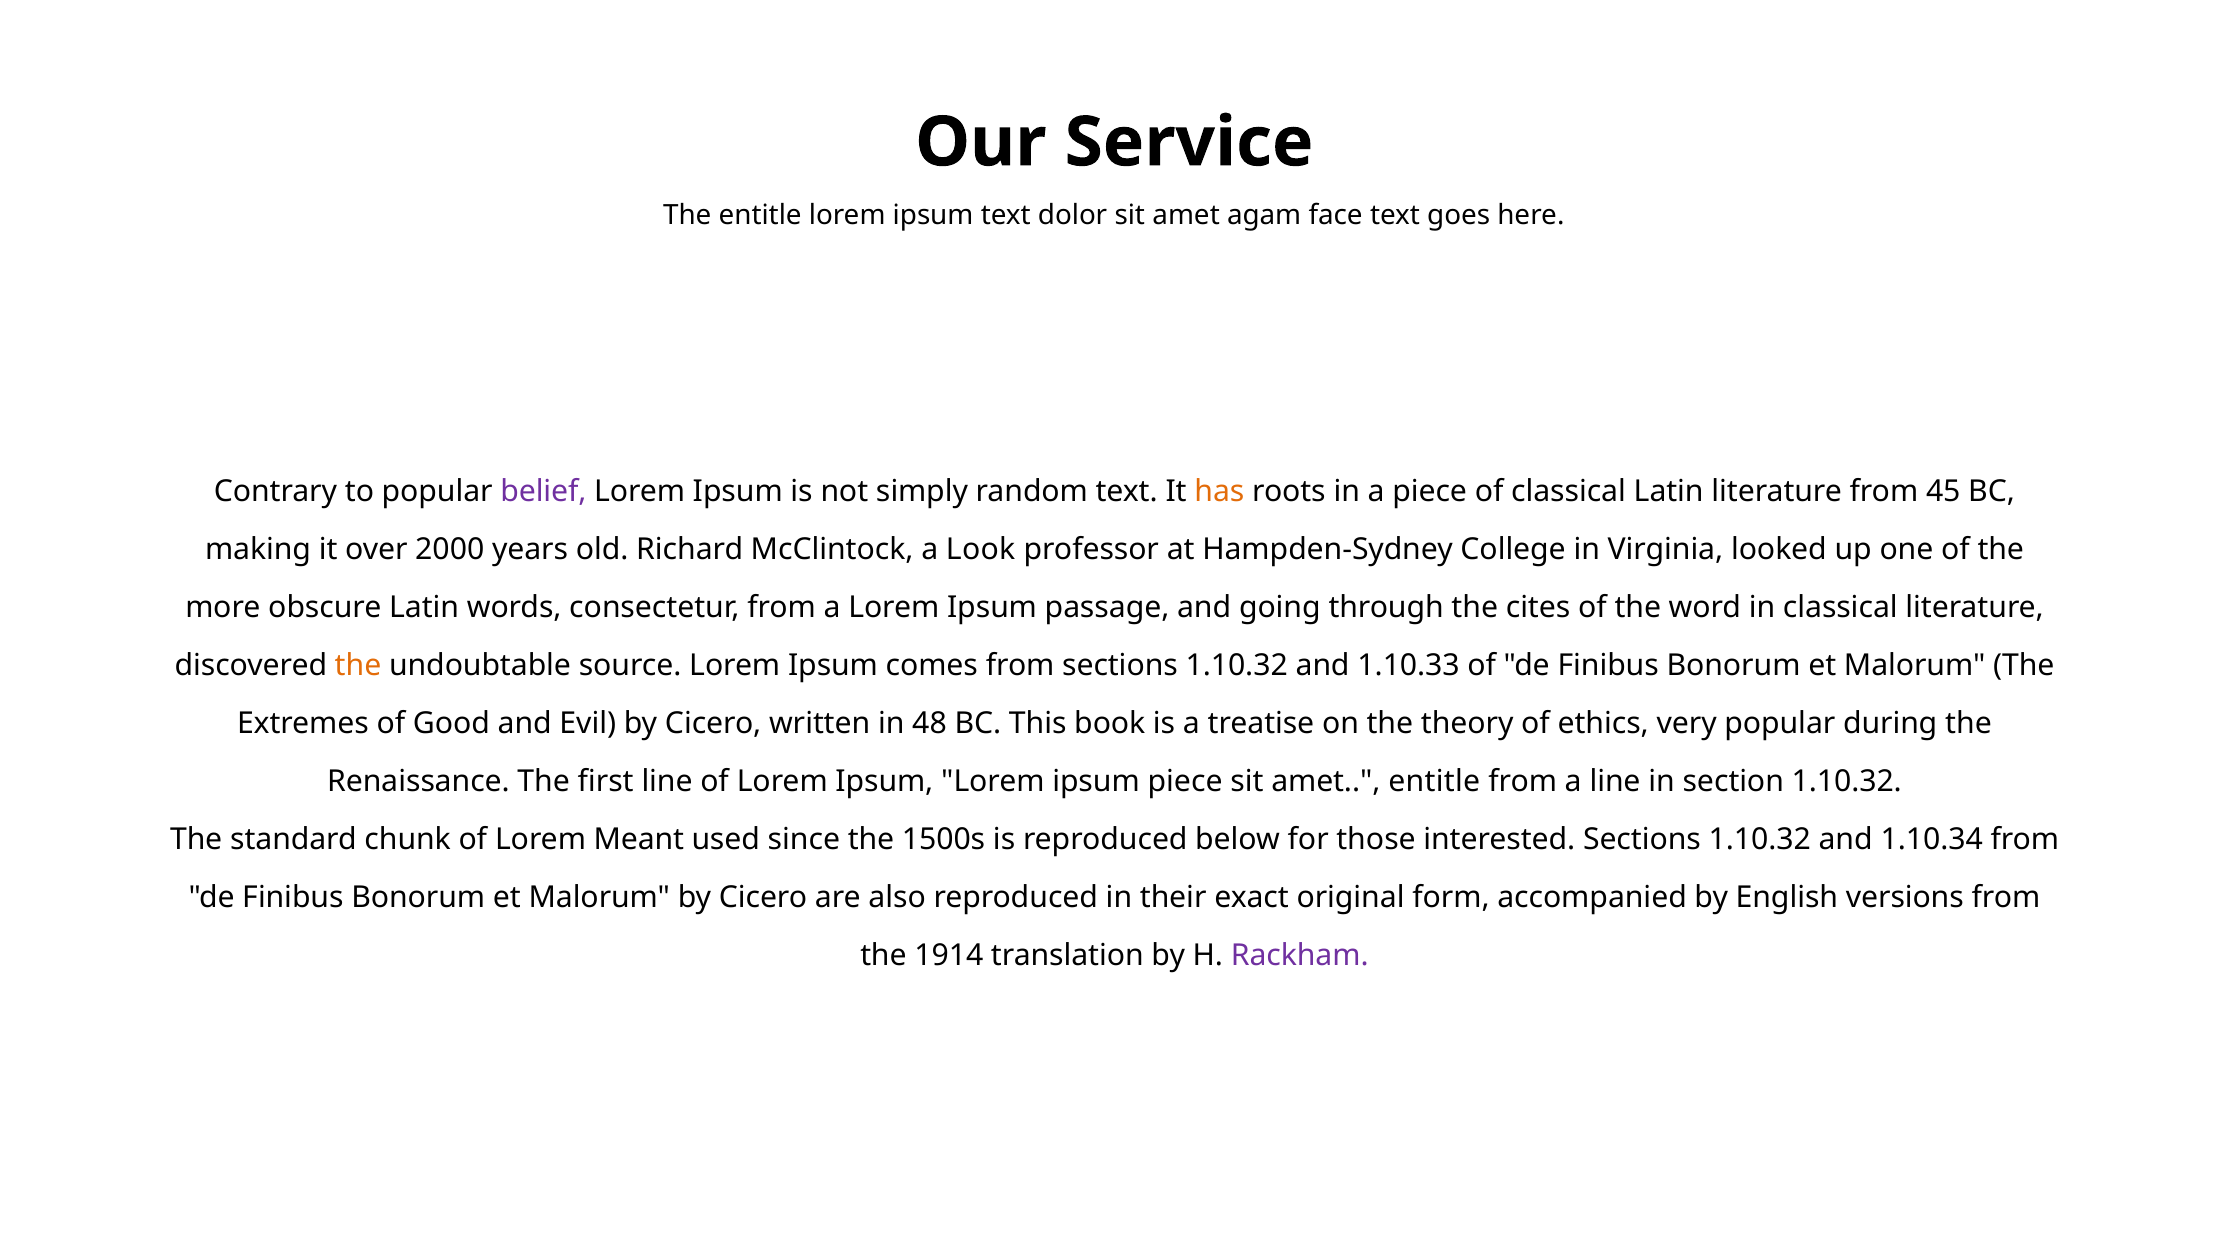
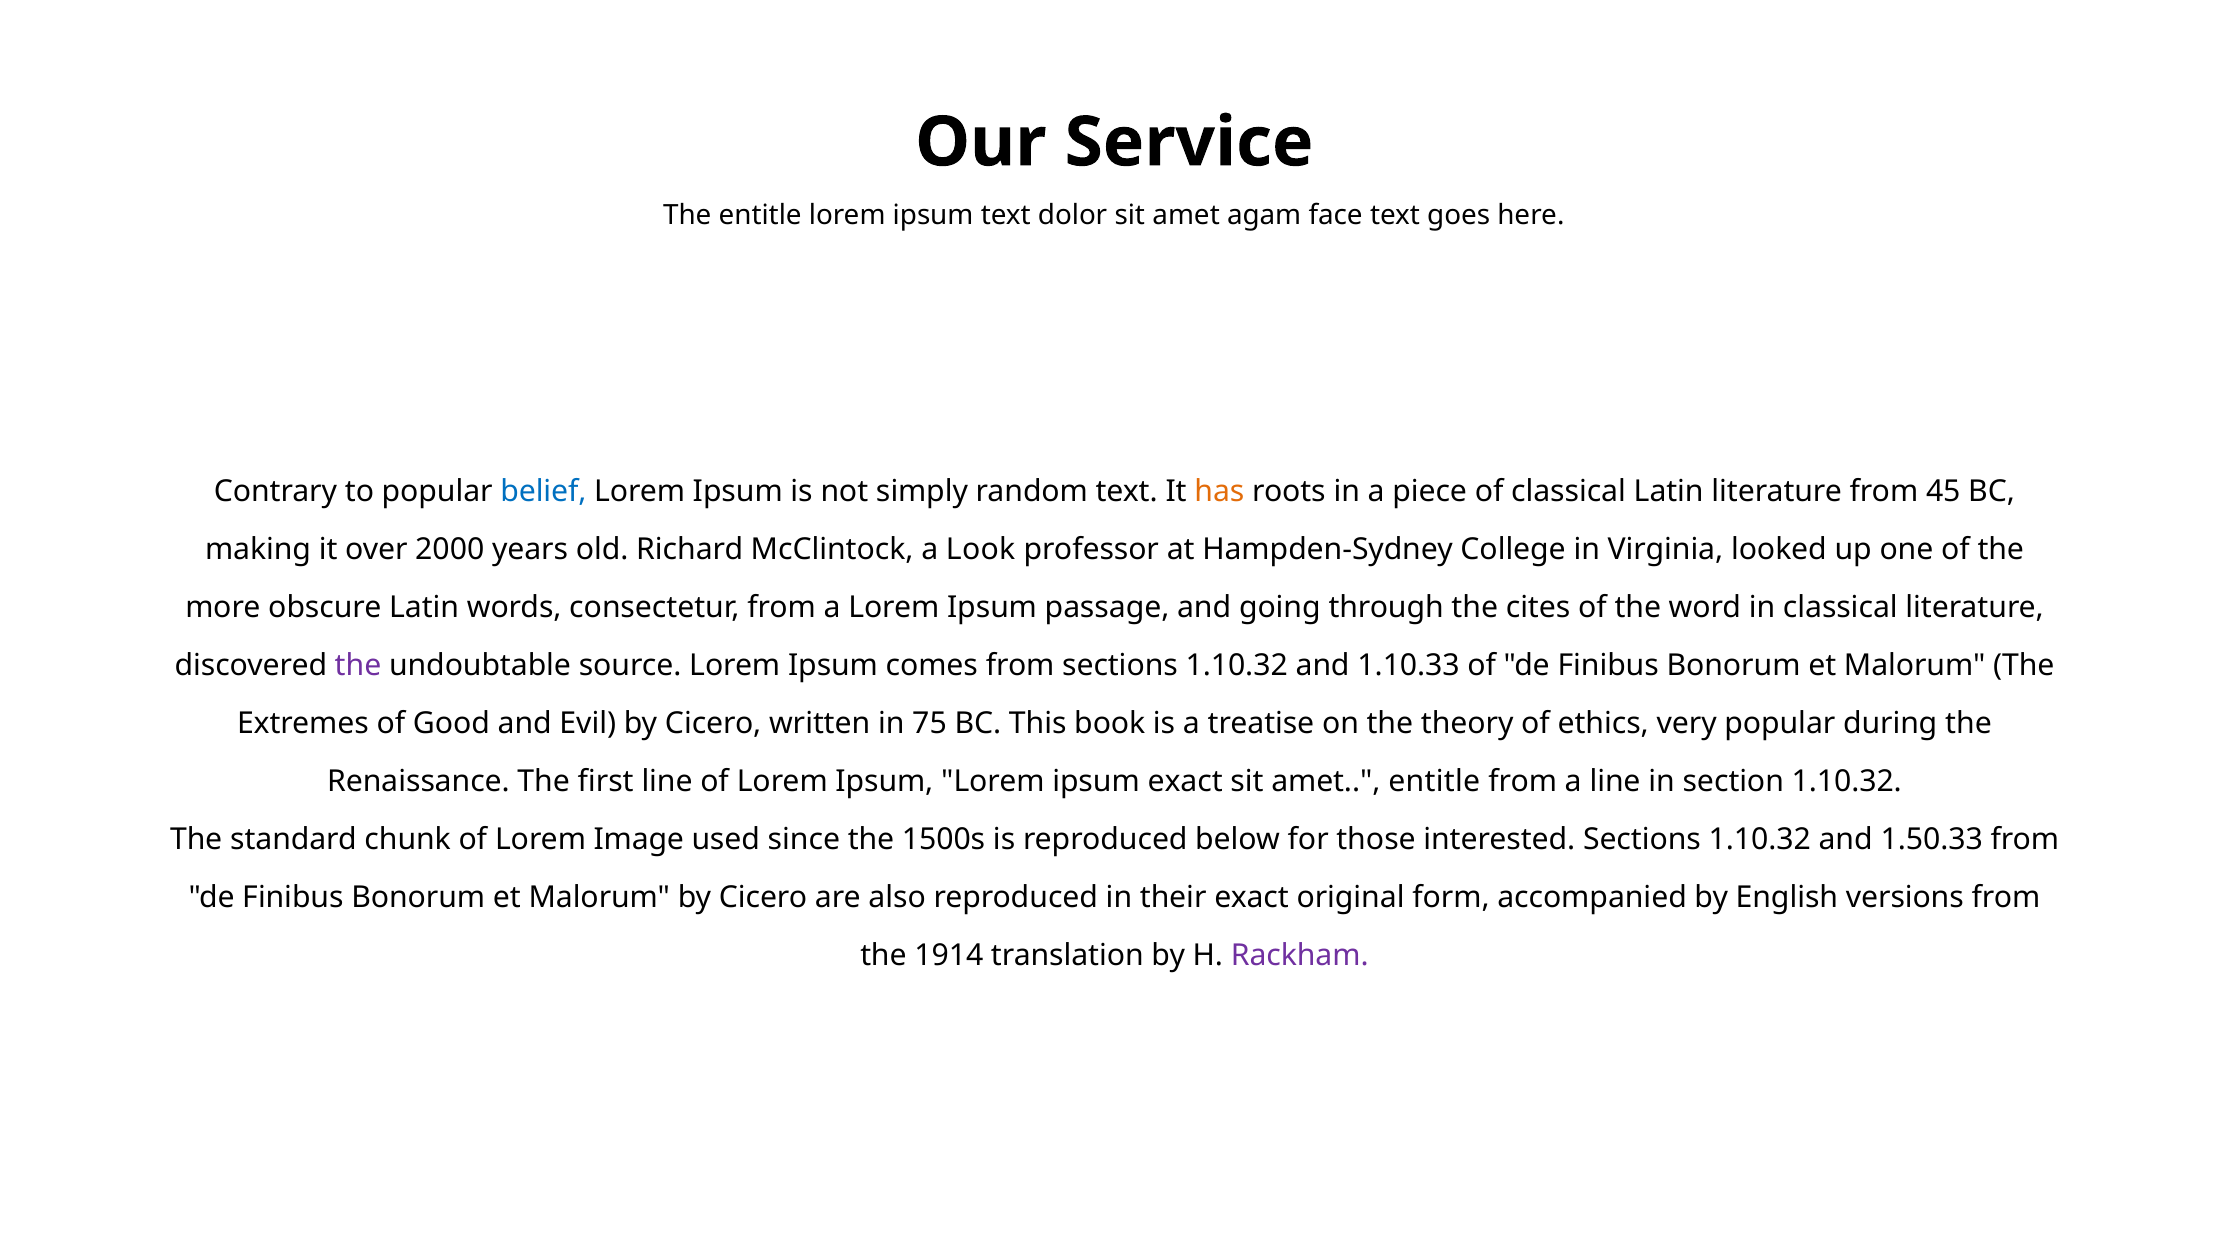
belief colour: purple -> blue (543, 491)
the colour: orange -> purple (358, 666)
48: 48 -> 75 (930, 724)
ipsum piece: piece -> exact (1185, 782)
Meant: Meant -> Image (639, 840)
1.10.34: 1.10.34 -> 1.50.33 (1932, 840)
